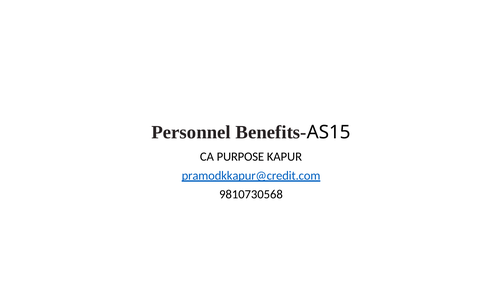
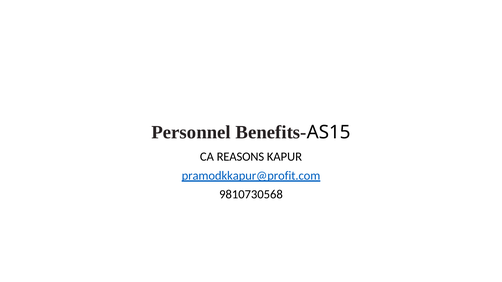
PURPOSE: PURPOSE -> REASONS (240, 157)
pramodkkapur@credit.com: pramodkkapur@credit.com -> pramodkkapur@profit.com (251, 176)
